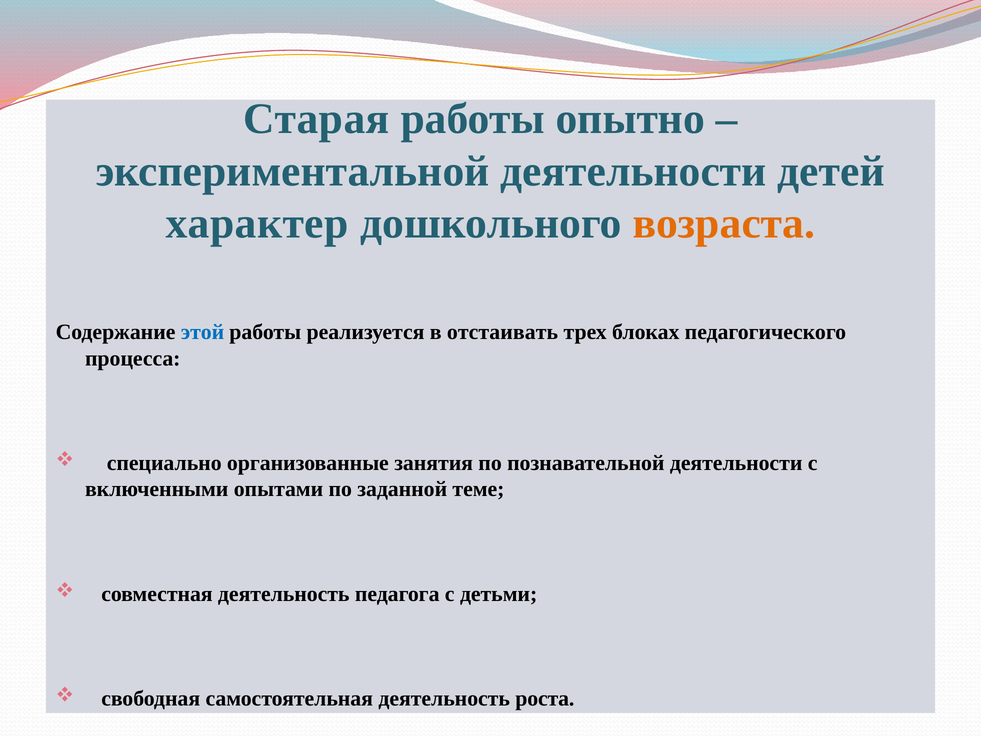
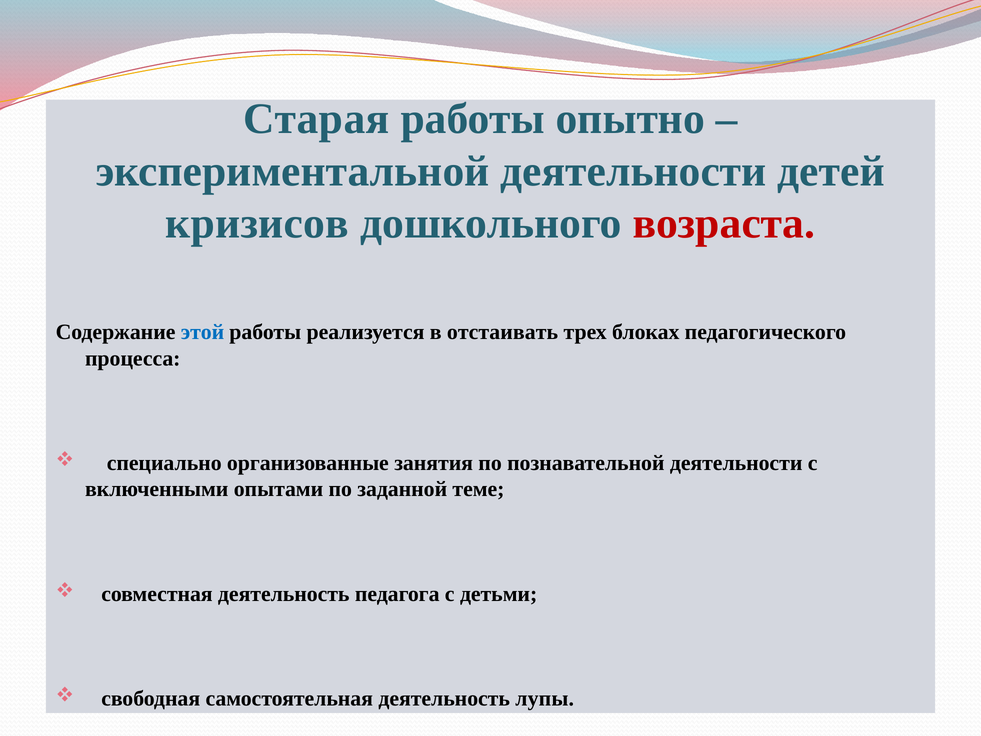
характер: характер -> кризисов (257, 223)
возраста colour: orange -> red (724, 223)
роста: роста -> лупы (545, 698)
